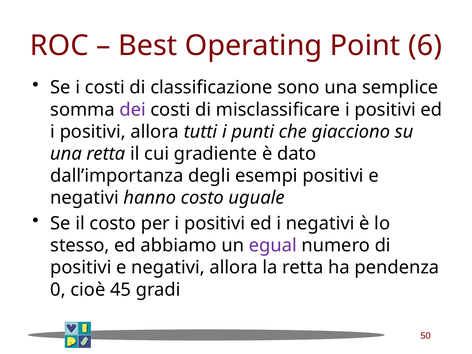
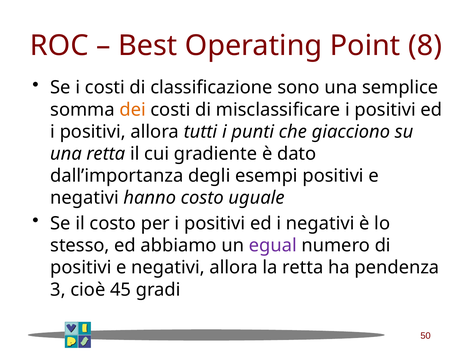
6: 6 -> 8 (425, 46)
dei colour: purple -> orange (133, 110)
0: 0 -> 3 (58, 290)
